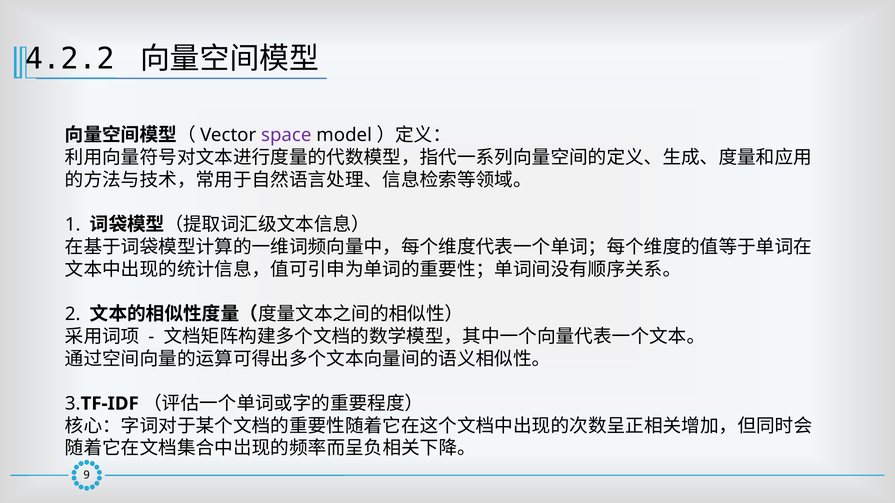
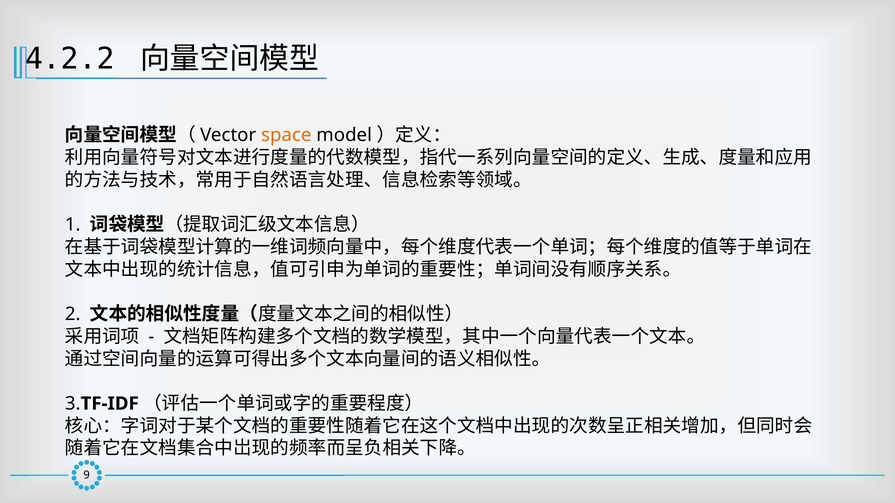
space colour: purple -> orange (286, 135)
